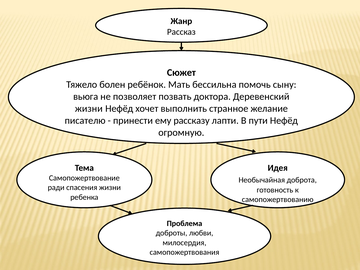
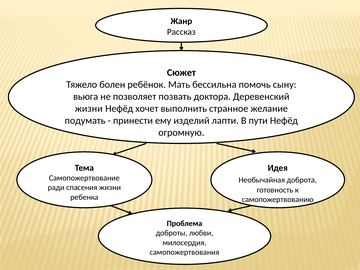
писателю: писателю -> подумать (85, 121)
рассказу: рассказу -> изделий (192, 121)
